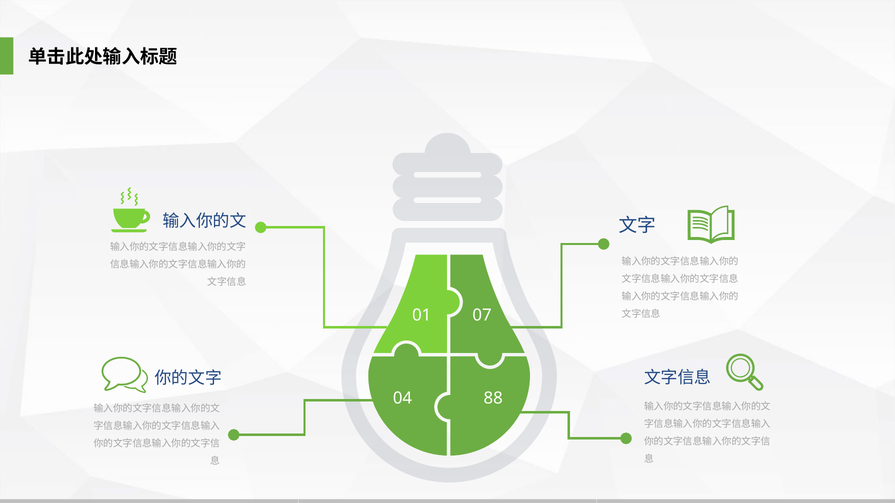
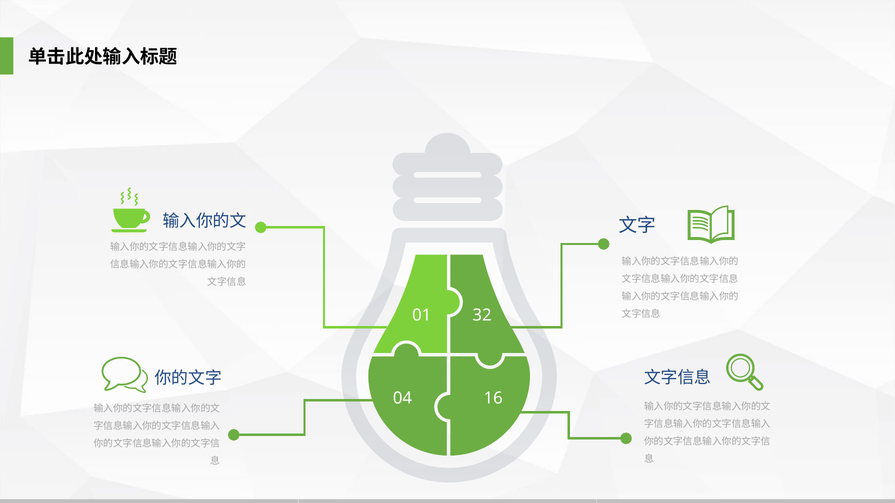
07: 07 -> 32 (482, 315)
88: 88 -> 16 (493, 398)
